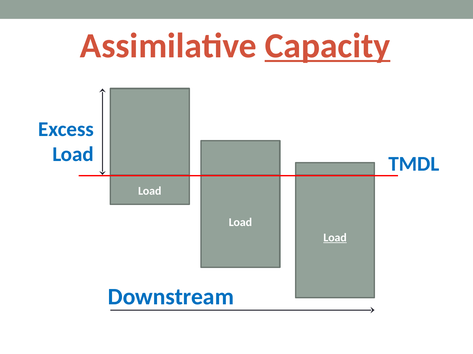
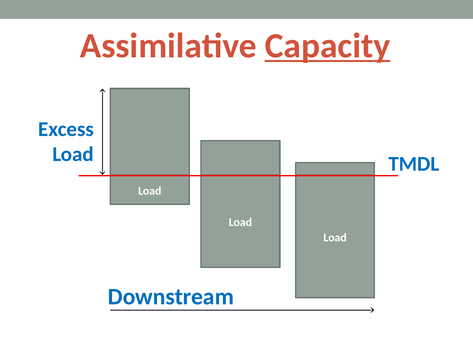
Load underline: present -> none (335, 238)
